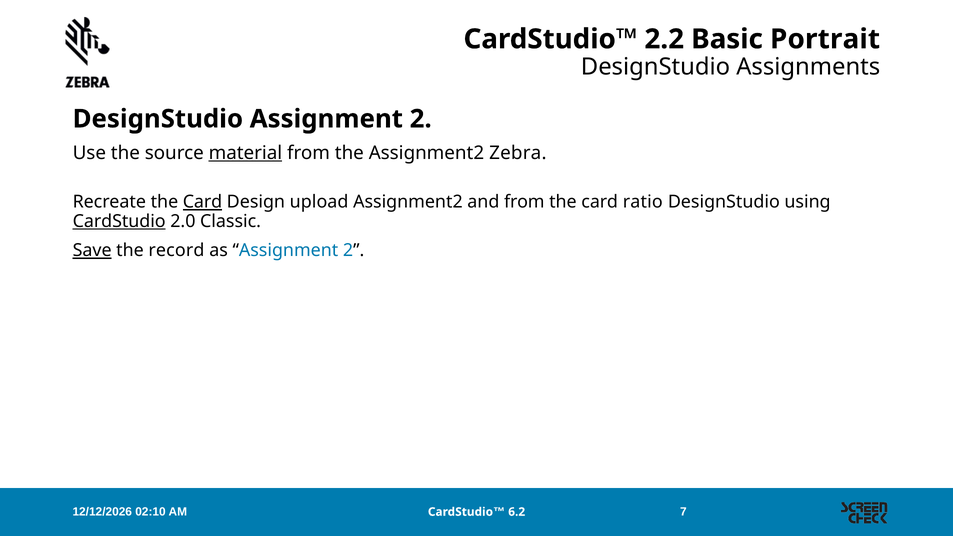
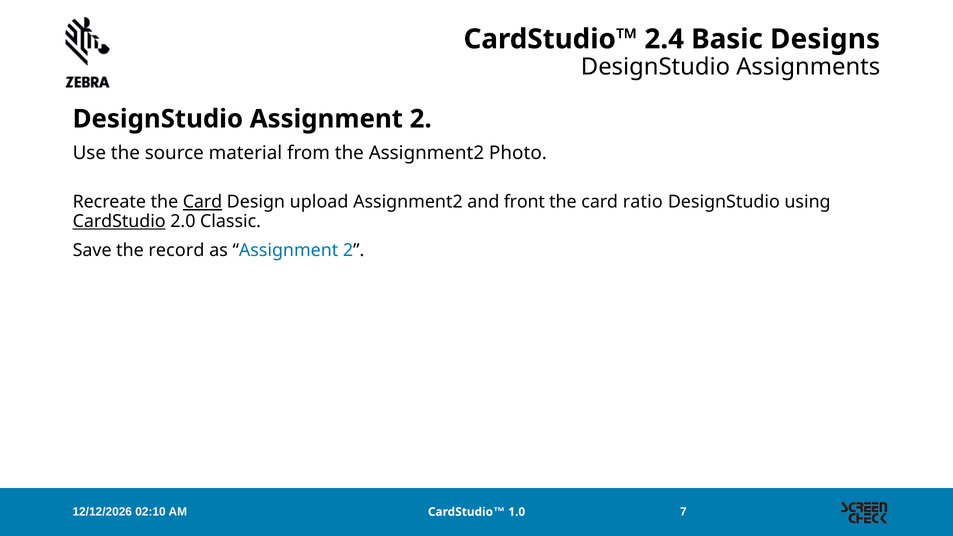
2.2: 2.2 -> 2.4 (664, 39)
Portrait: Portrait -> Designs (825, 39)
material underline: present -> none (245, 153)
Zebra: Zebra -> Photo (518, 153)
and from: from -> front (524, 202)
Save underline: present -> none (92, 251)
6.2: 6.2 -> 1.0 (517, 512)
